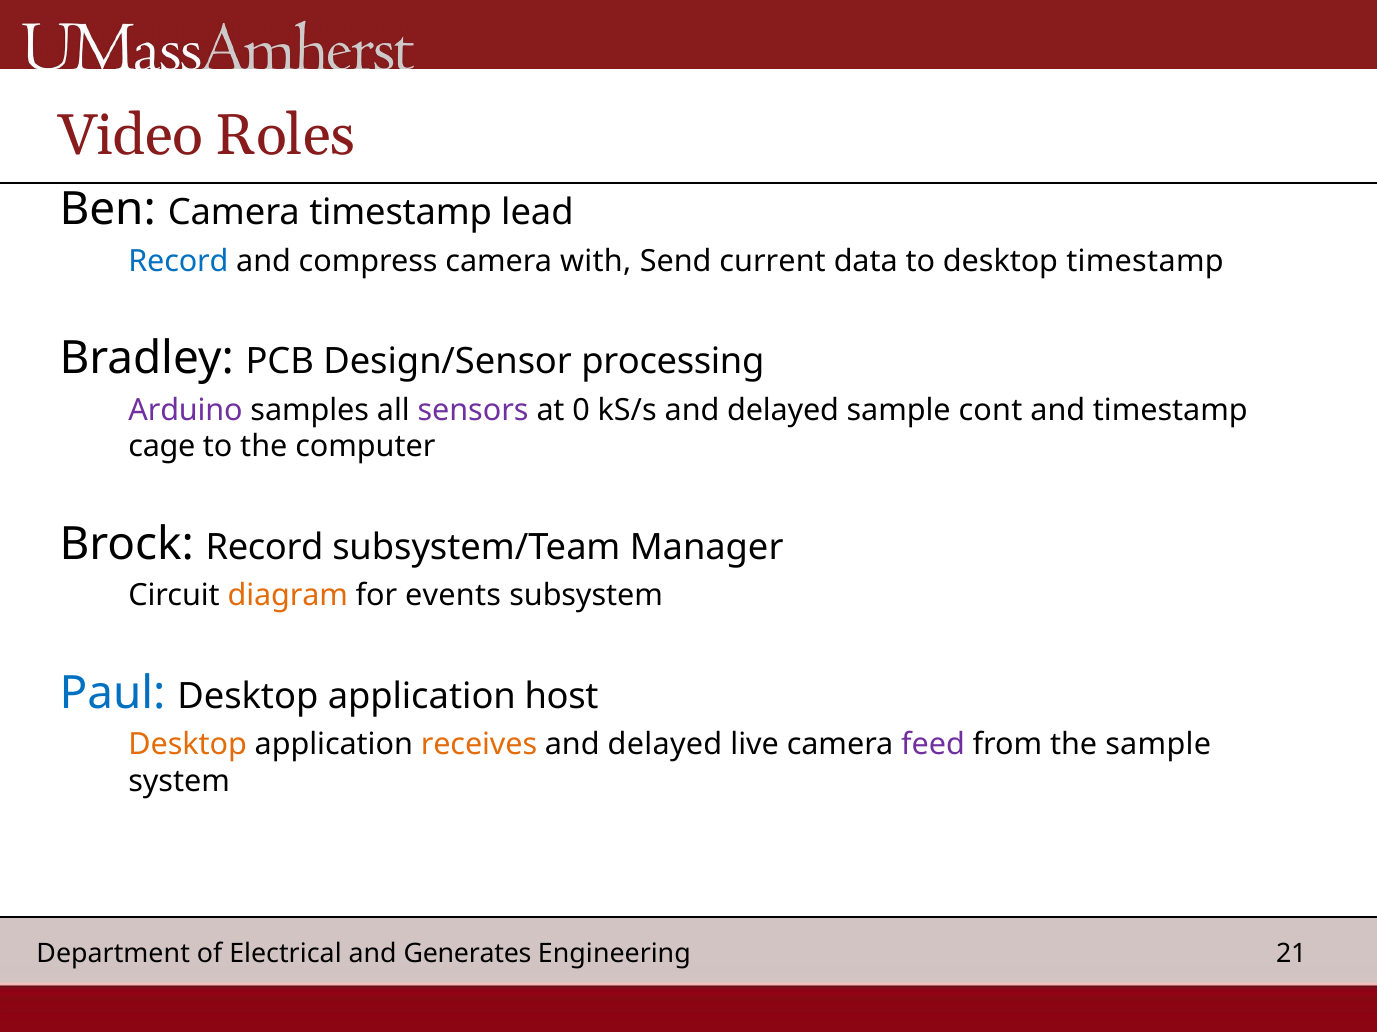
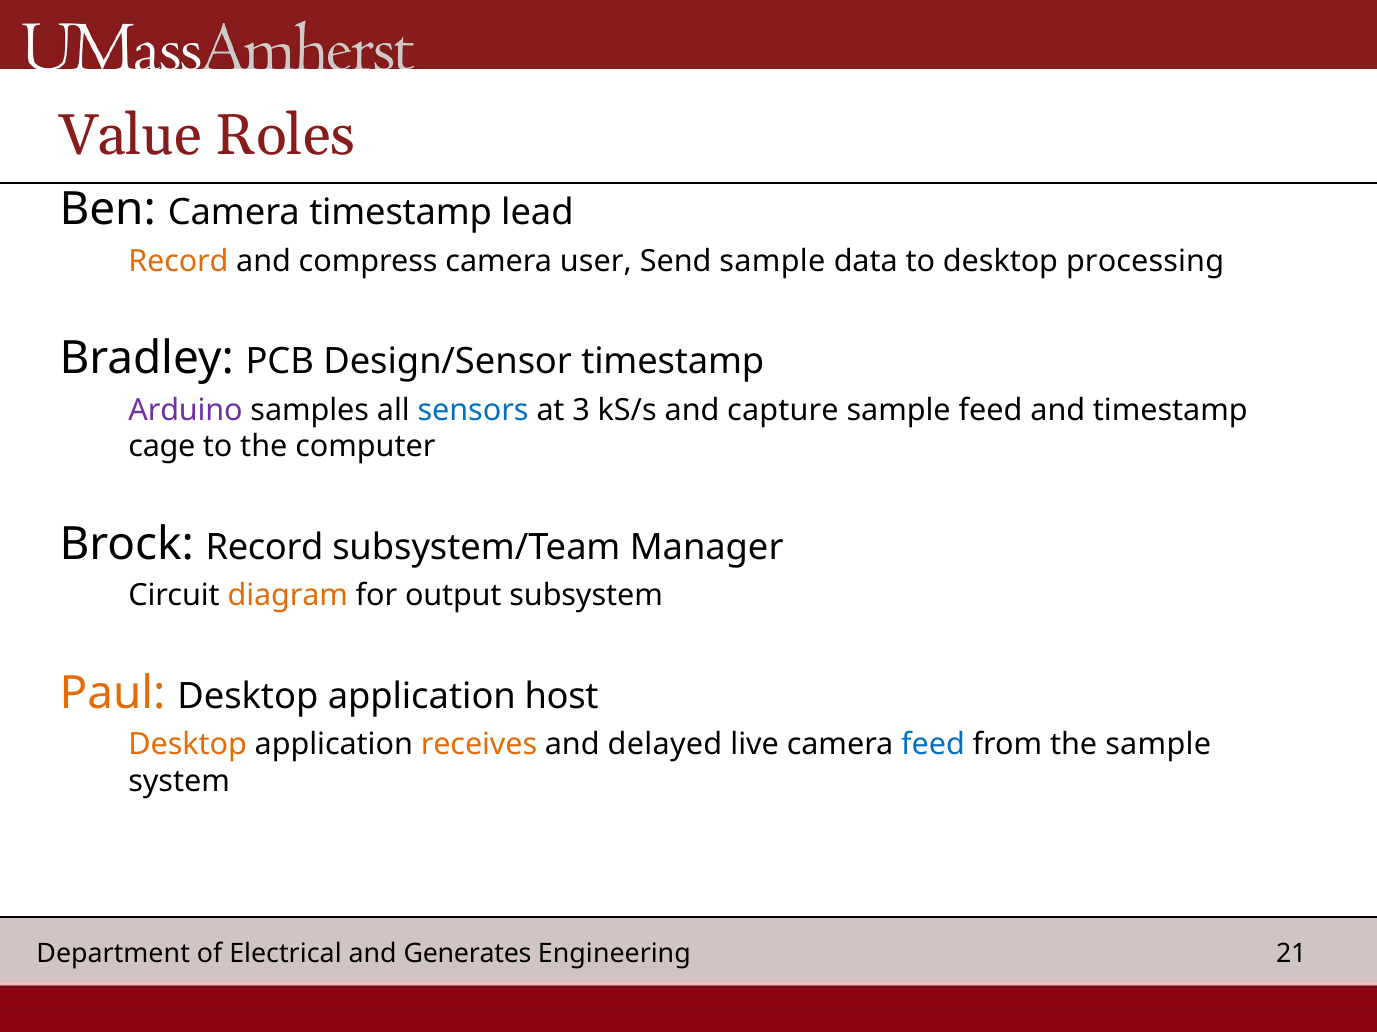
Video: Video -> Value (131, 136)
Record colour: blue -> orange (178, 261)
with: with -> user (596, 261)
Send current: current -> sample (772, 261)
desktop timestamp: timestamp -> processing (1145, 261)
Design/Sensor processing: processing -> timestamp (673, 362)
sensors colour: purple -> blue (473, 410)
0: 0 -> 3 (581, 410)
kS/s and delayed: delayed -> capture (783, 410)
sample cont: cont -> feed (991, 410)
events: events -> output (453, 596)
Paul colour: blue -> orange (113, 694)
feed colour: purple -> blue (933, 745)
